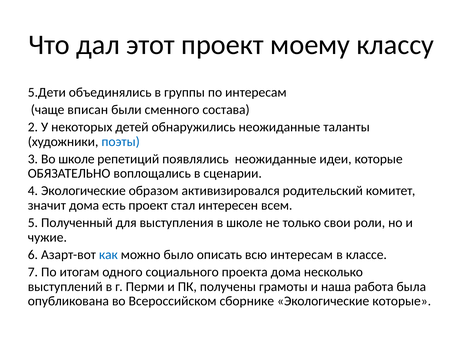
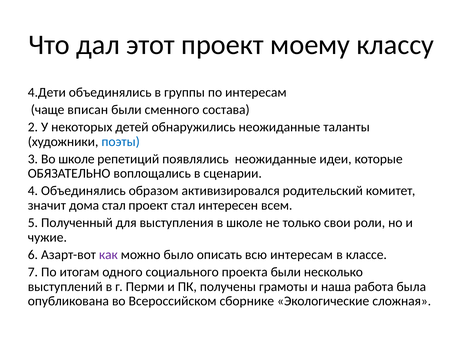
5.Дети: 5.Дети -> 4.Дети (47, 92)
4 Экологические: Экологические -> Объединялись (83, 191)
дома есть: есть -> стал (114, 206)
как colour: blue -> purple (108, 255)
проекта дома: дома -> были (286, 272)
Экологические которые: которые -> сложная (402, 301)
